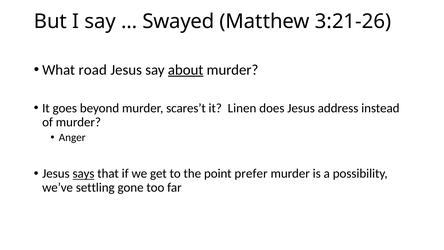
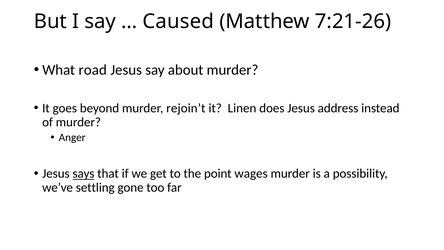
Swayed: Swayed -> Caused (178, 21)
3:21-26: 3:21-26 -> 7:21-26 (353, 21)
about underline: present -> none (186, 70)
scares’t: scares’t -> rejoin’t (186, 108)
prefer: prefer -> wages (251, 174)
